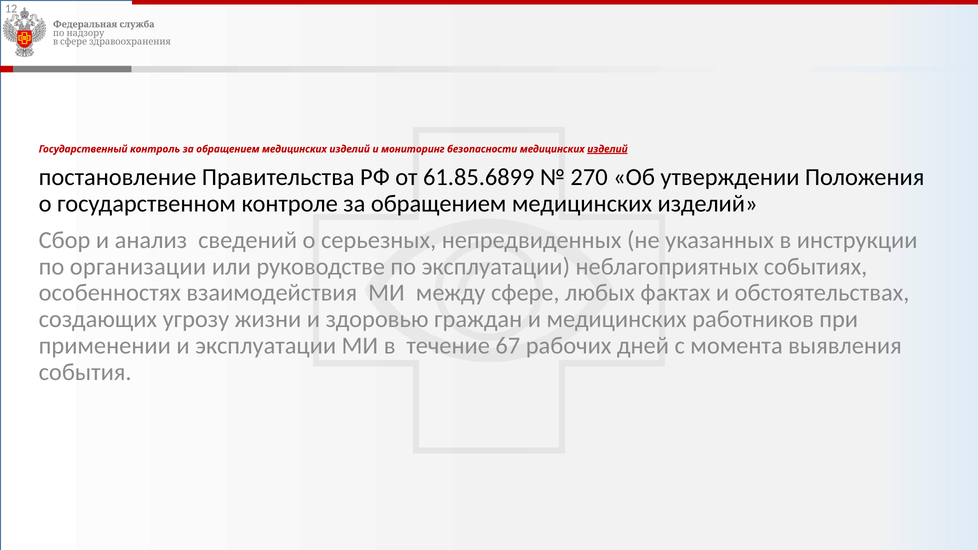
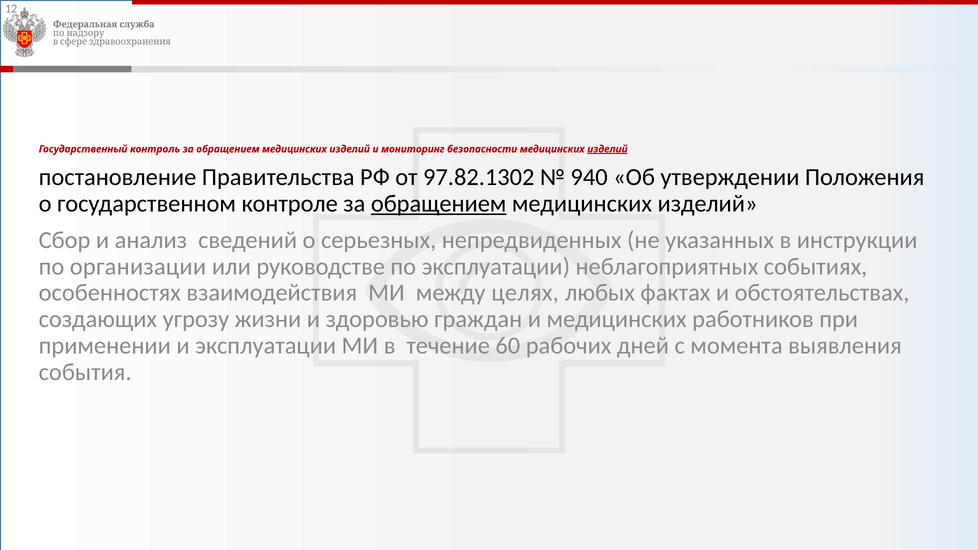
61.85.6899: 61.85.6899 -> 97.82.1302 (479, 177)
270: 270 -> 940 (589, 177)
обращением underline: none -> present (439, 204)
сфере: сфере -> целях (525, 293)
67: 67 -> 60 (508, 346)
